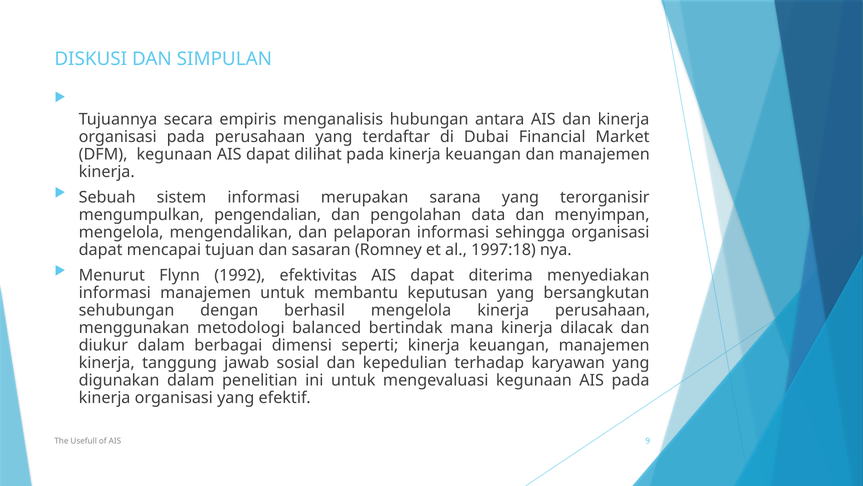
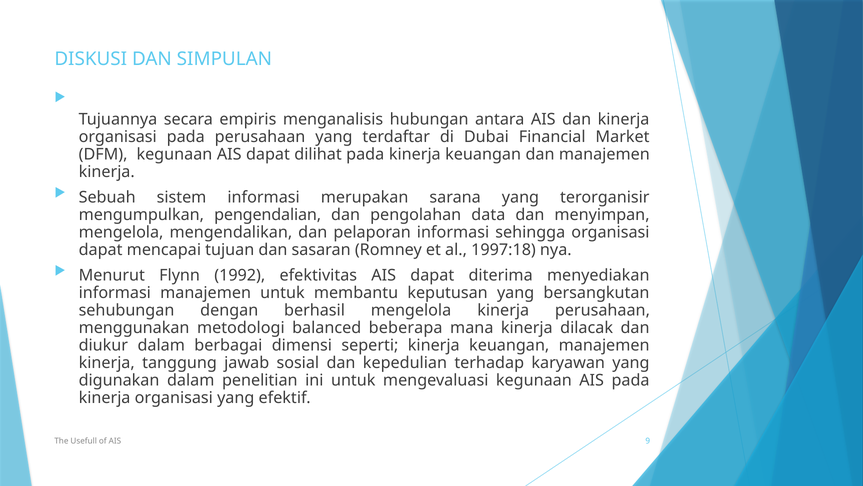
bertindak: bertindak -> beberapa (406, 328)
